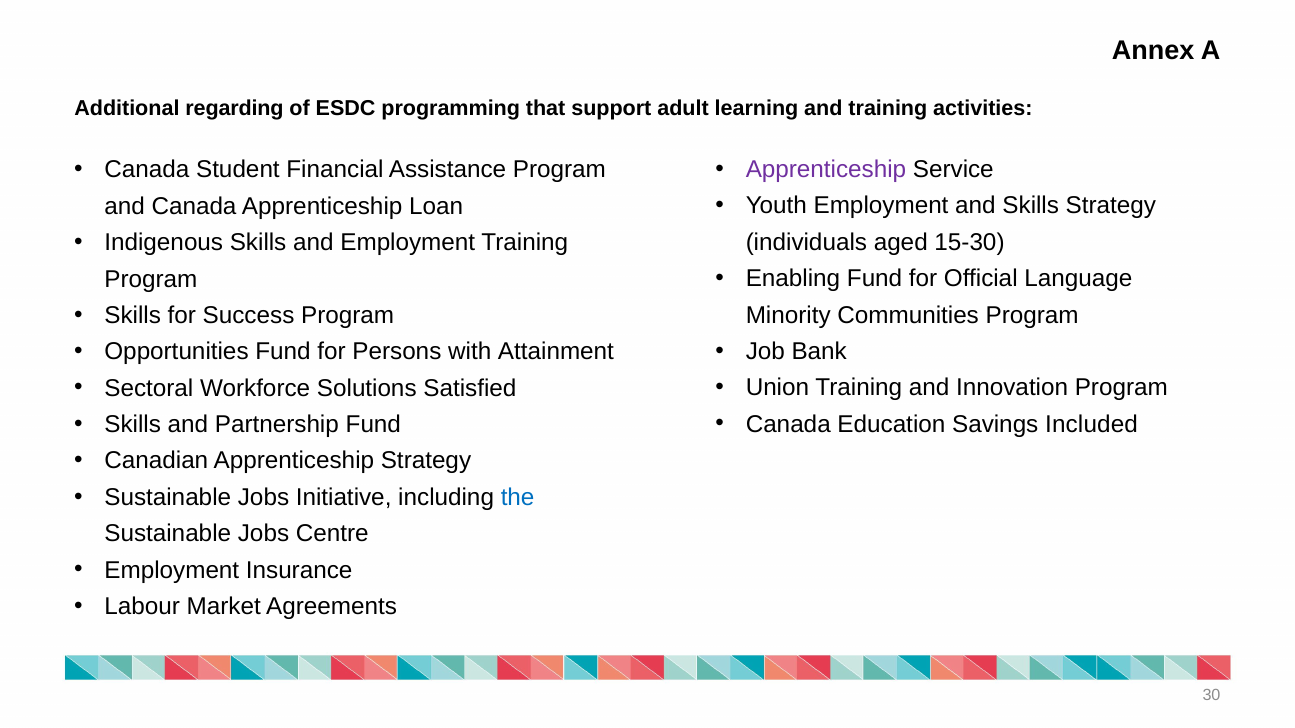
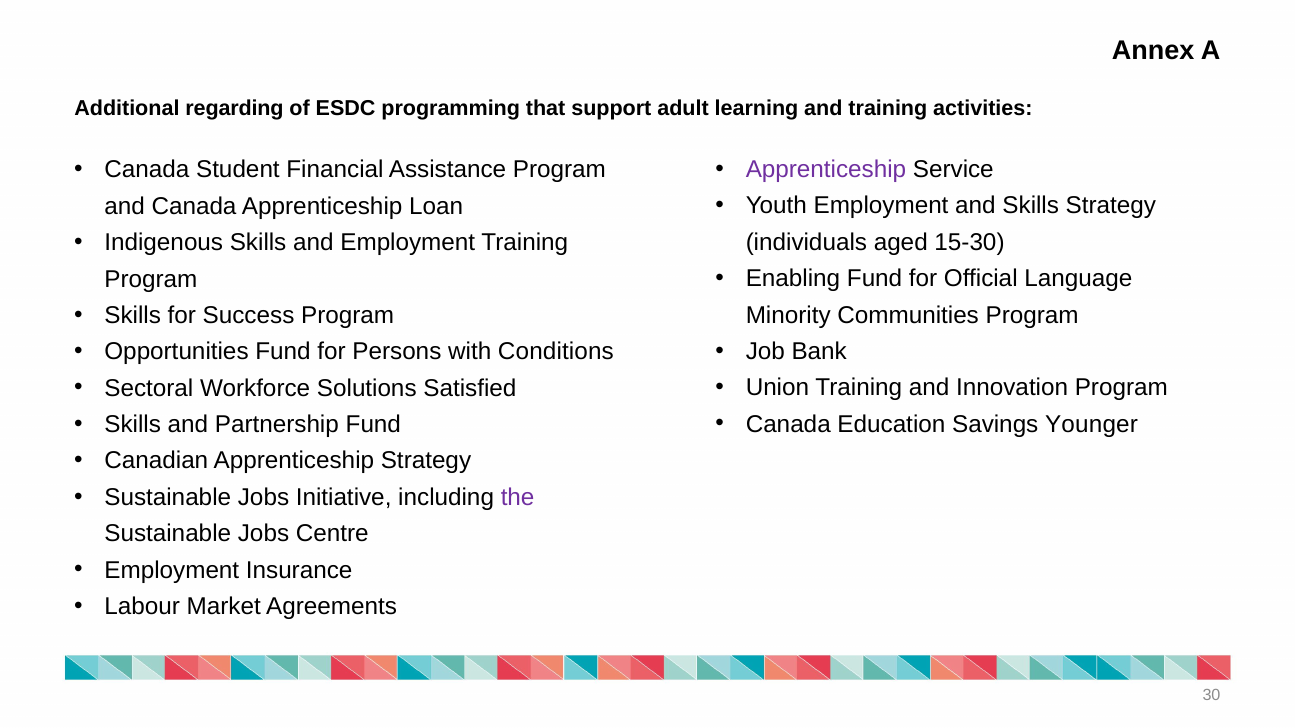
Attainment: Attainment -> Conditions (556, 352)
Included: Included -> Younger (1092, 424)
the colour: blue -> purple (518, 498)
